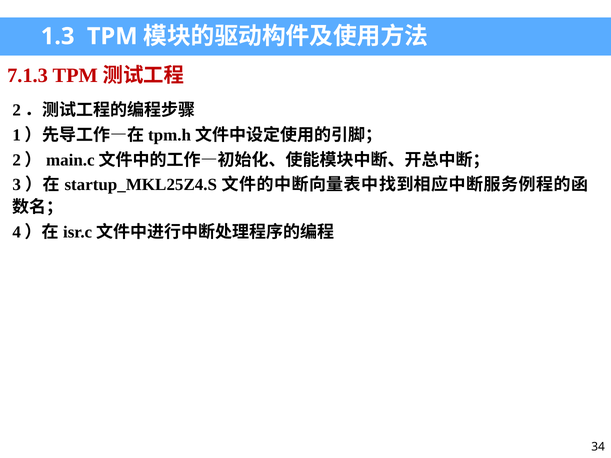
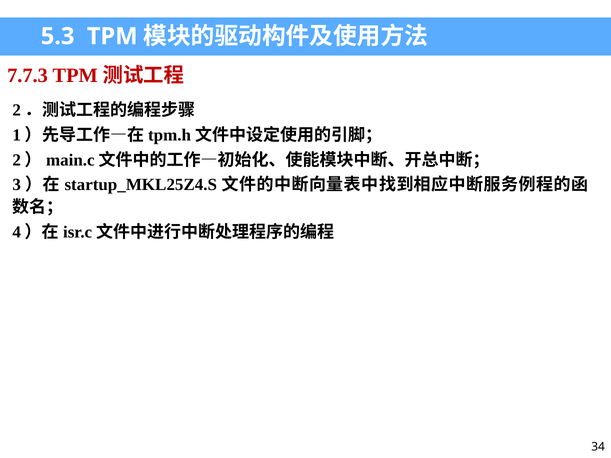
1.3: 1.3 -> 5.3 (58, 36)
7.1.3: 7.1.3 -> 7.7.3 (28, 75)
